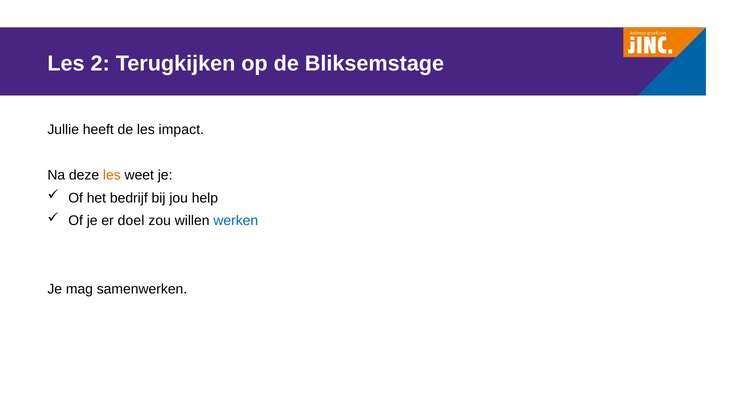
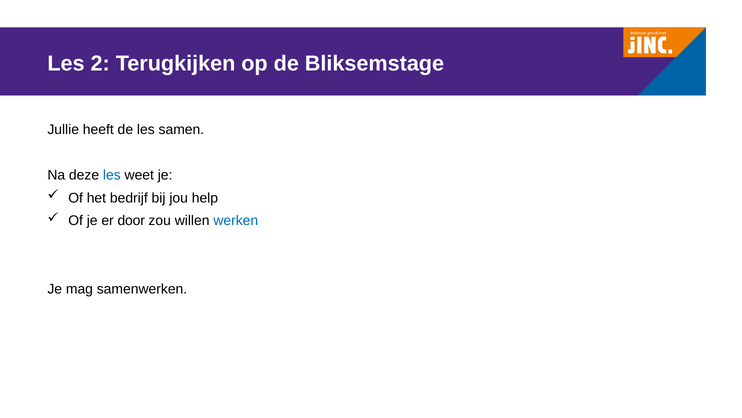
impact: impact -> samen (181, 129)
les colour: orange -> blue (112, 175)
doel: doel -> door (131, 220)
